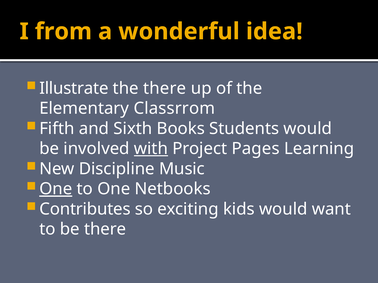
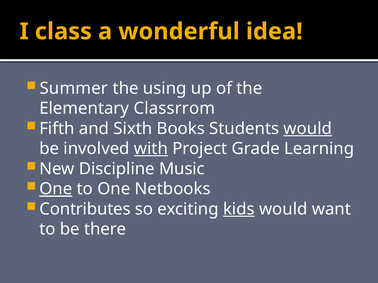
from: from -> class (63, 32)
Illustrate: Illustrate -> Summer (74, 88)
the there: there -> using (165, 88)
would underline: none -> present (308, 129)
Pages: Pages -> Grade (256, 149)
kids underline: none -> present (239, 209)
